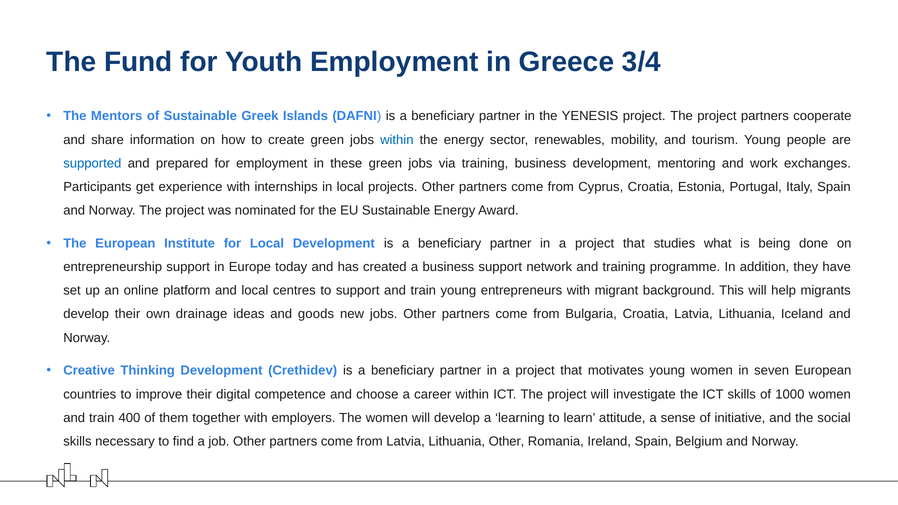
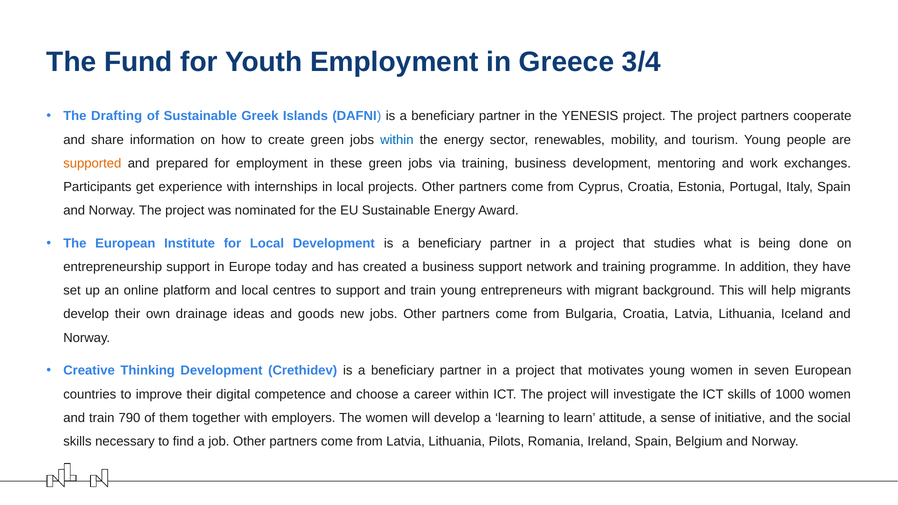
Mentors: Mentors -> Drafting (117, 116)
supported colour: blue -> orange (92, 163)
400: 400 -> 790 (129, 418)
Lithuania Other: Other -> Pilots (506, 442)
